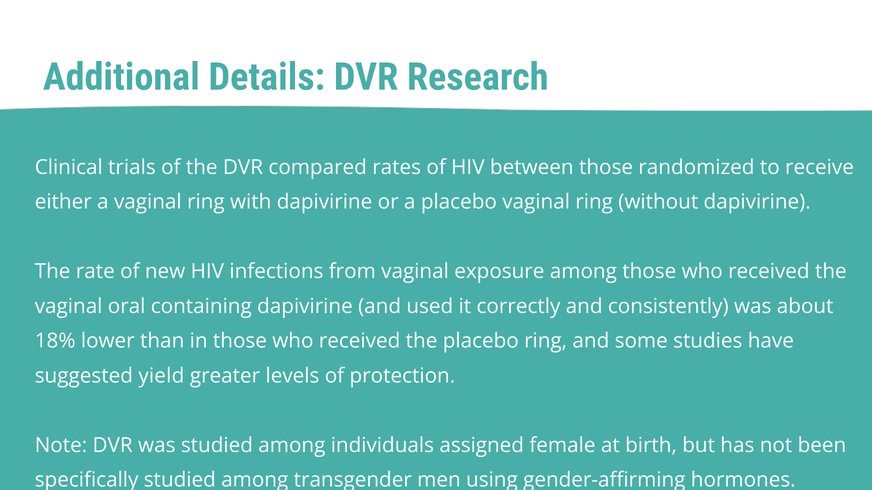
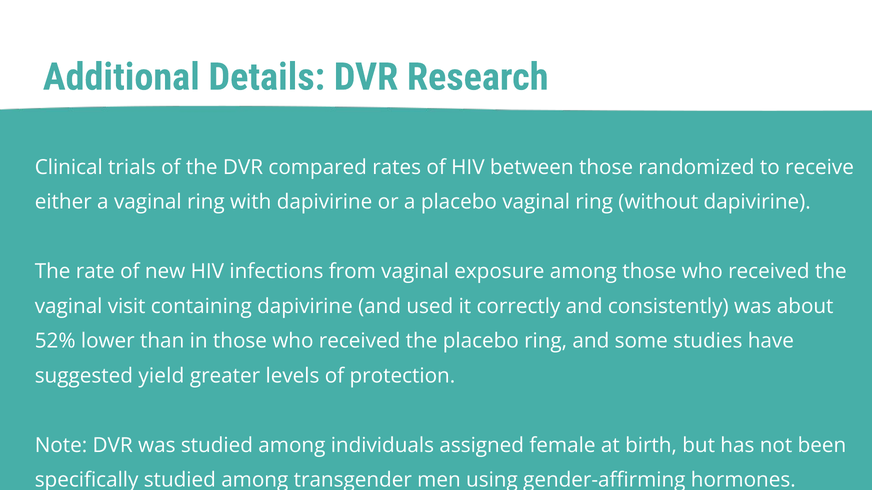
oral: oral -> visit (127, 307)
18%: 18% -> 52% (55, 341)
